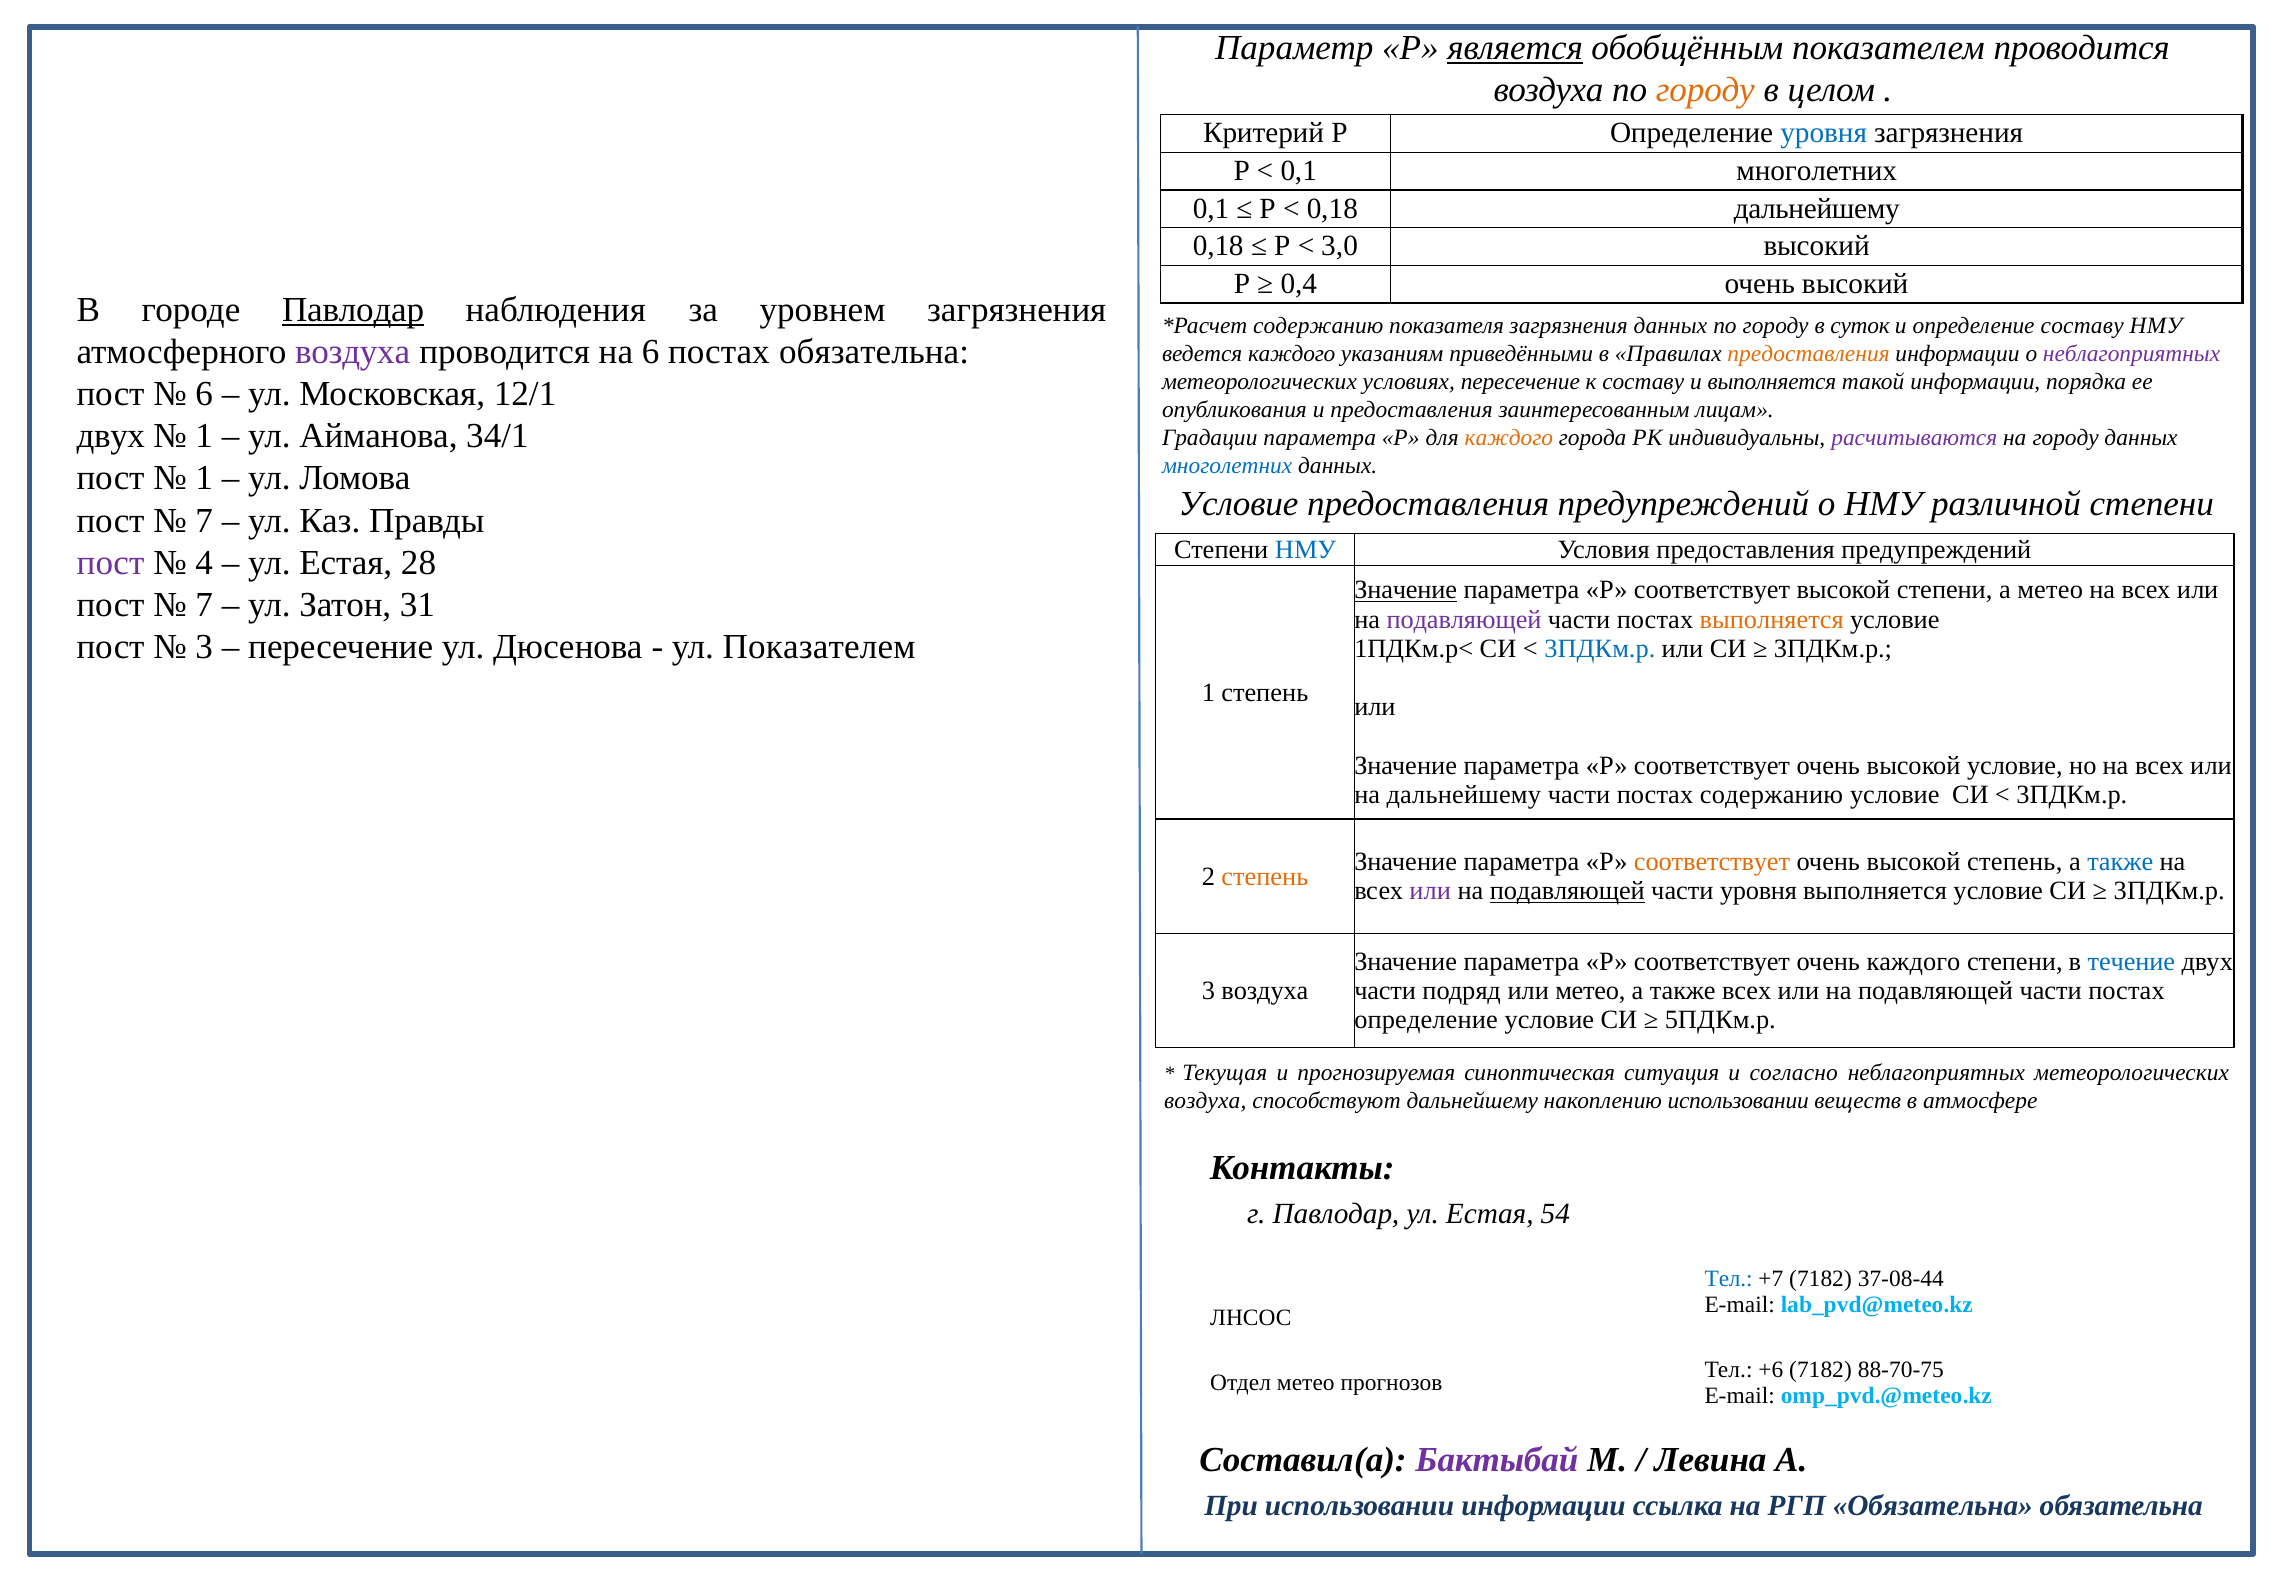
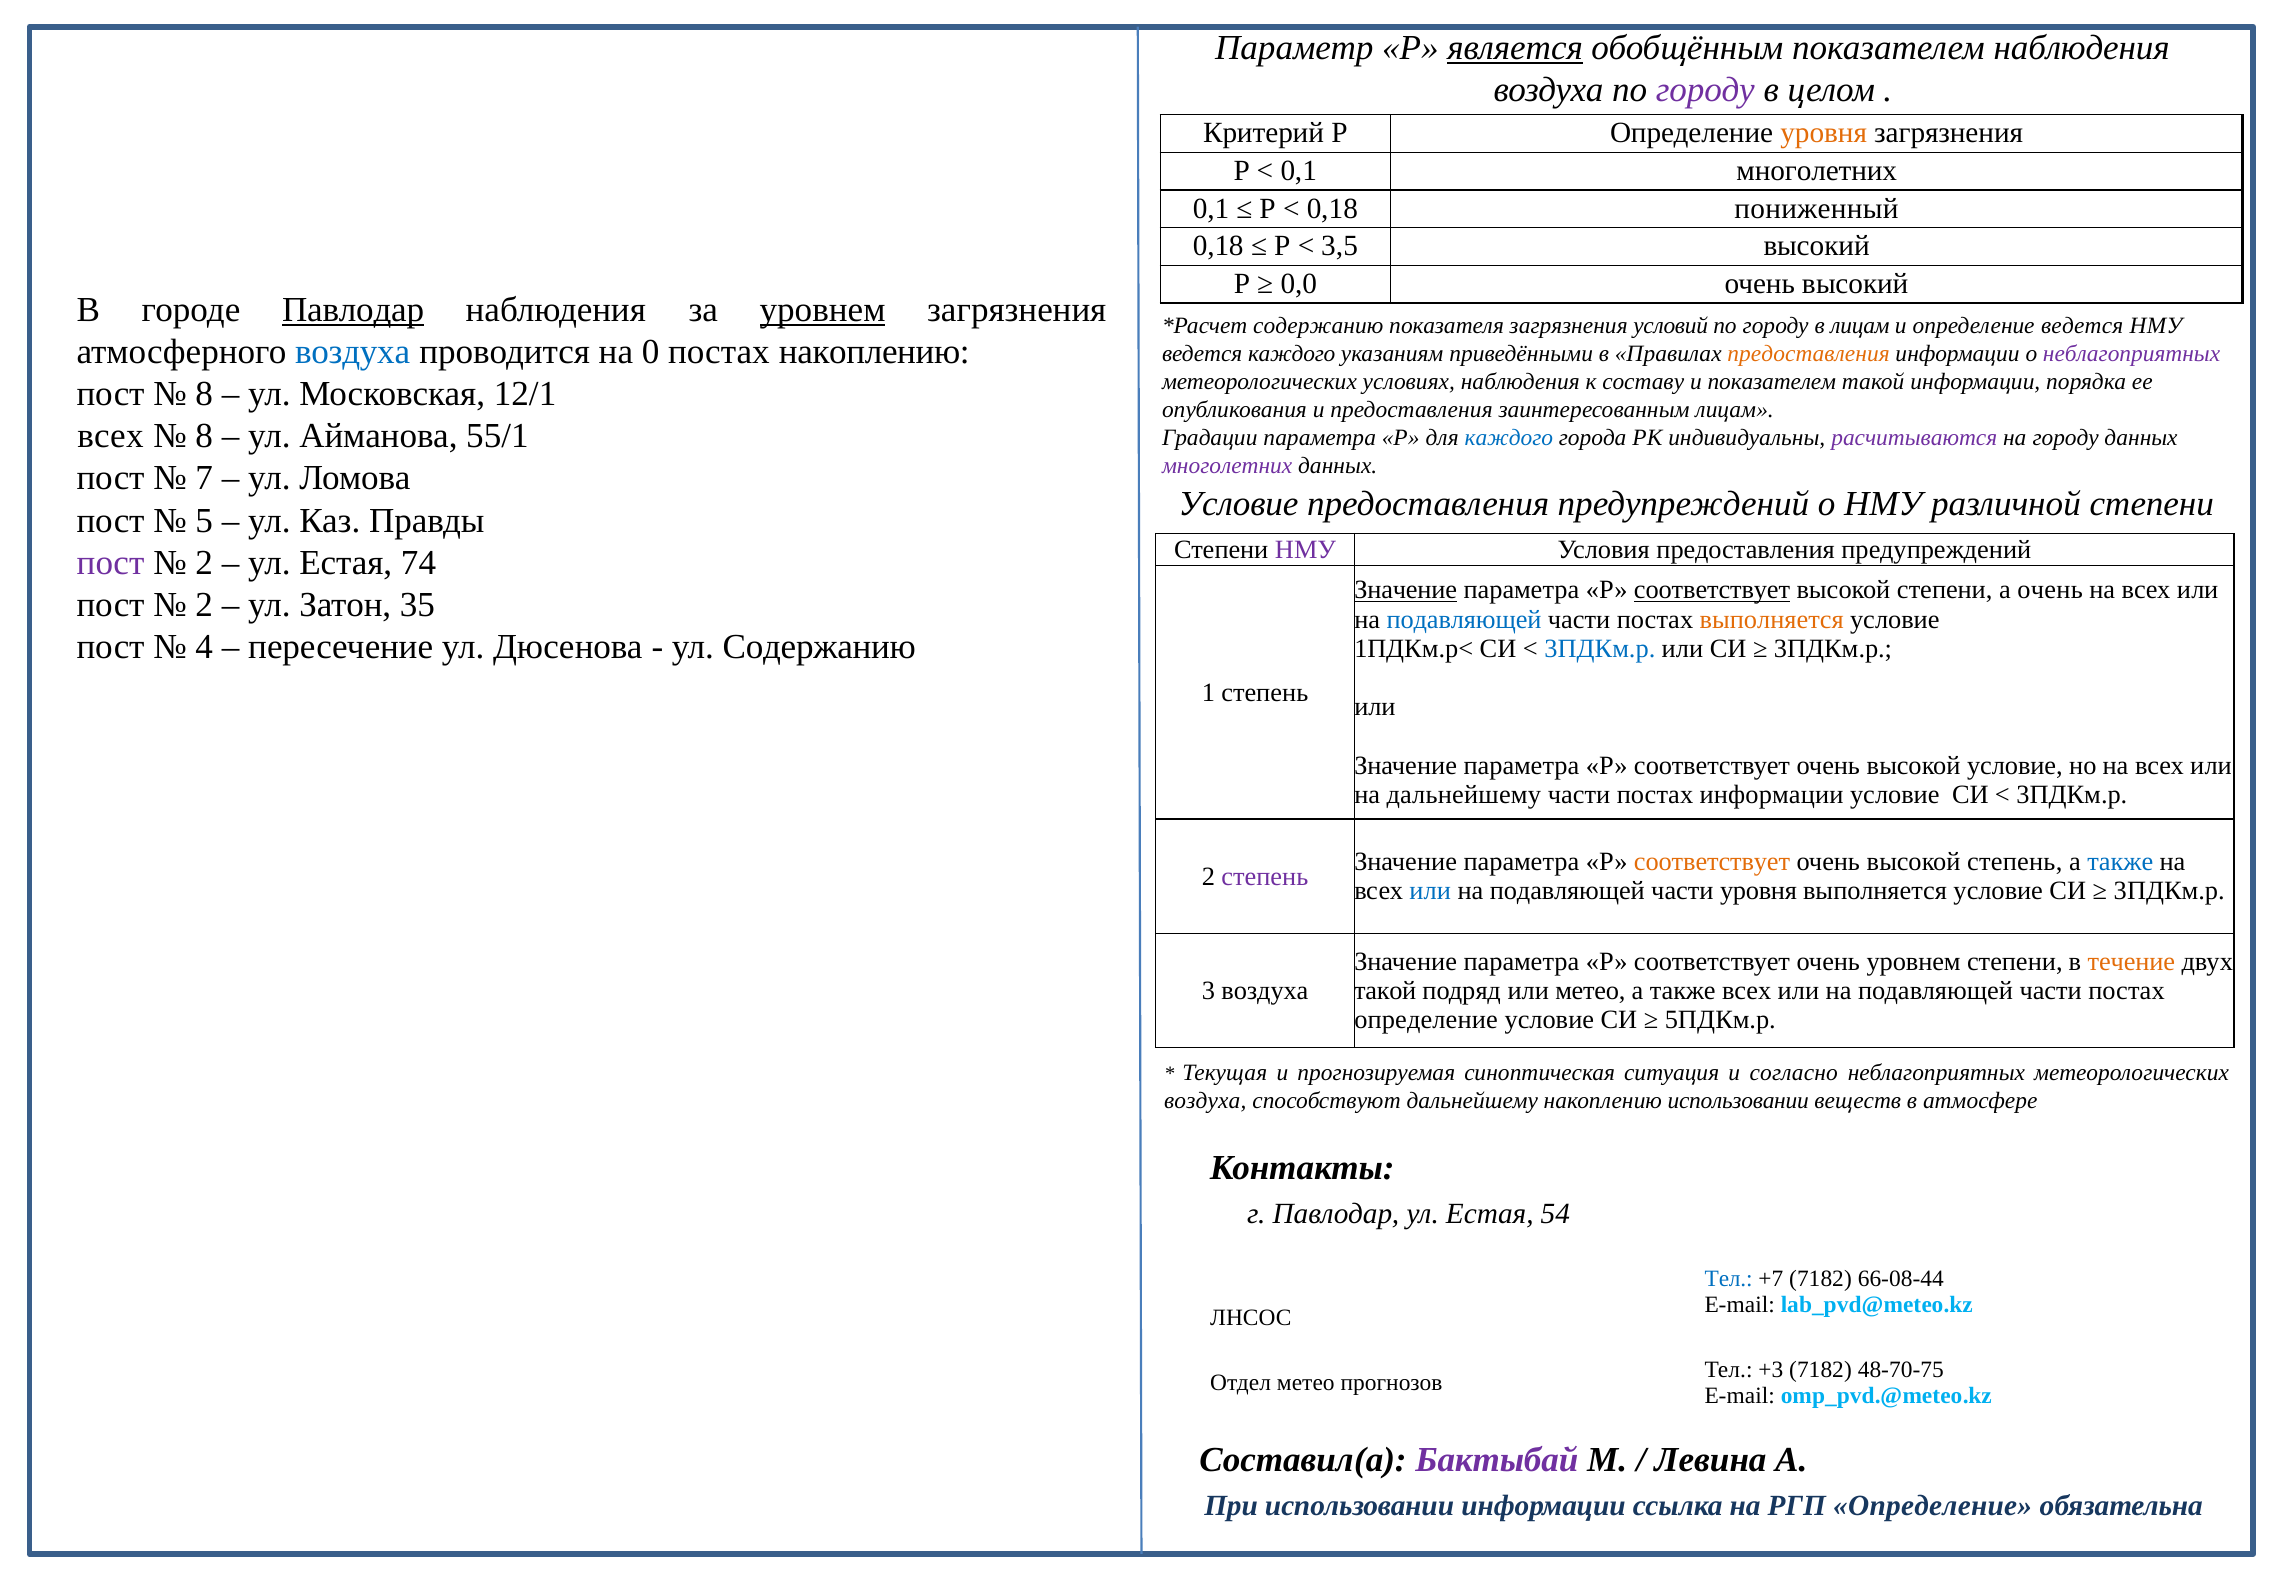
показателем проводится: проводится -> наблюдения (2082, 48)
городу colour: orange -> purple (1705, 90)
уровня colour: blue -> orange (1824, 133)
0,18 дальнейшему: дальнейшему -> пониженный (1816, 209)
3,0: 3,0 -> 3,5 (1340, 246)
0,4: 0,4 -> 0,0 (1299, 284)
уровнем underline: none -> present (823, 310)
загрязнения данных: данных -> условий (1671, 326)
в суток: суток -> лицам (1860, 326)
определение составу: составу -> ведется (2082, 326)
воздуха colour: purple -> blue (353, 352)
на 6: 6 -> 0 (651, 352)
постах обязательна: обязательна -> накоплению (874, 352)
условиях пересечение: пересечение -> наблюдения (1520, 382)
и выполняется: выполняется -> показателем (1772, 382)
6: 6 -> 8 (204, 394)
двух: двух -> всех (110, 436)
1: 1 -> 8 (204, 436)
34/1: 34/1 -> 55/1 (497, 436)
каждого colour: orange -> blue (1509, 438)
многолетних colour: blue -> purple (1227, 466)
1: 1 -> 7 (204, 478)
7: 7 -> 5 (204, 520)
НМУ colour: blue -> purple (1306, 549)
4: 4 -> 2 (204, 562)
28: 28 -> 74 (419, 562)
соответствует underline: none -> present (1712, 590)
а метео: метео -> очень (2050, 590)
7: 7 -> 2 (204, 605)
31: 31 -> 35 (417, 605)
подавляющей colour: purple -> blue (1464, 619)
3: 3 -> 4 (204, 647)
ул Показателем: Показателем -> Содержанию (819, 647)
постах содержанию: содержанию -> информации (1772, 794)
степень colour: orange -> purple (1265, 876)
или colour: purple -> blue (1430, 891)
подавляющей underline: present -> none (1567, 891)
очень каждого: каждого -> уровнем (1914, 961)
течение colour: blue -> orange (2131, 961)
части: части -> такой (1385, 990)
37-08-44: 37-08-44 -> 66-08-44 (1901, 1278)
+6: +6 -> +3 (1771, 1369)
88-70-75: 88-70-75 -> 48-70-75 (1901, 1369)
РГП Обязательна: Обязательна -> Определение (1933, 1505)
